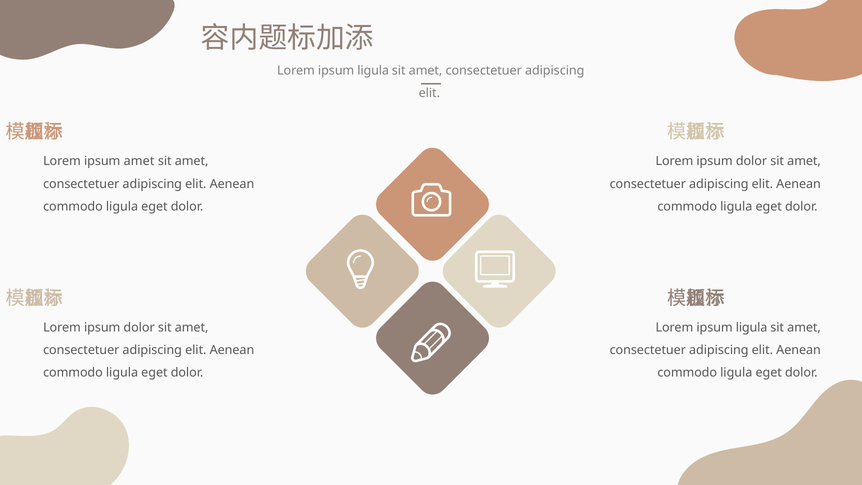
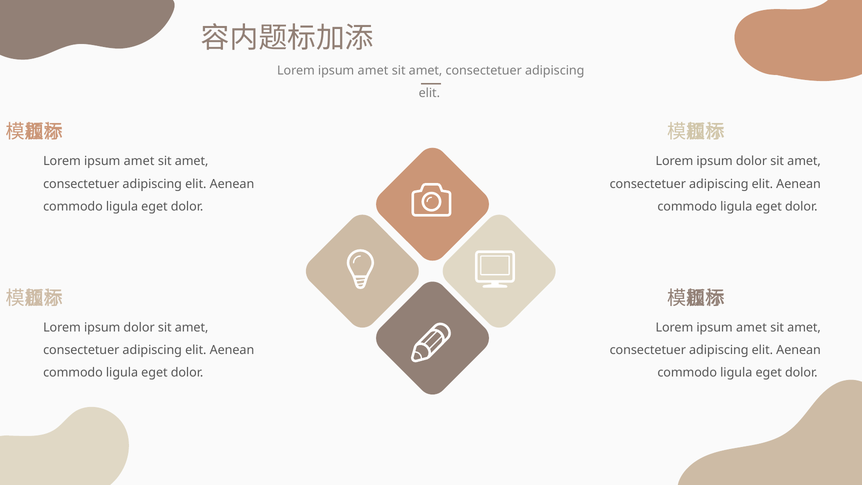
ligula: ligula -> amet (373, 70)
ligula: ligula -> amet (751, 328)
